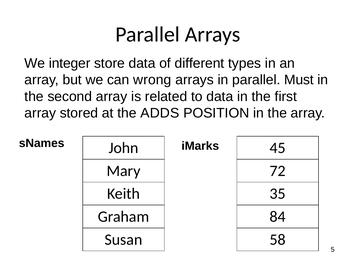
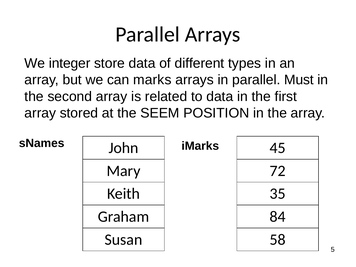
wrong: wrong -> marks (152, 80)
ADDS: ADDS -> SEEM (160, 113)
